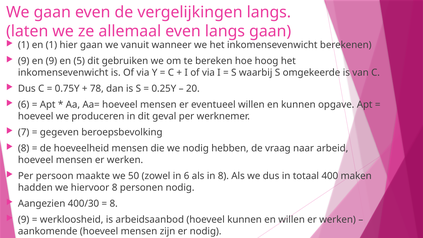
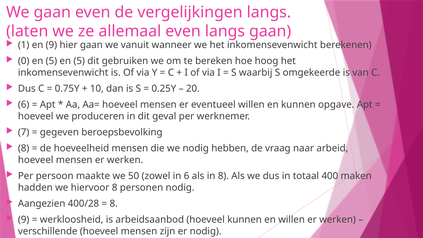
en 1: 1 -> 9 (51, 45)
9: 9 -> 0 (24, 61)
9: 9 -> 5 (51, 61)
78: 78 -> 10 (97, 89)
400/30: 400/30 -> 400/28 (83, 204)
aankomende: aankomende -> verschillende (48, 231)
